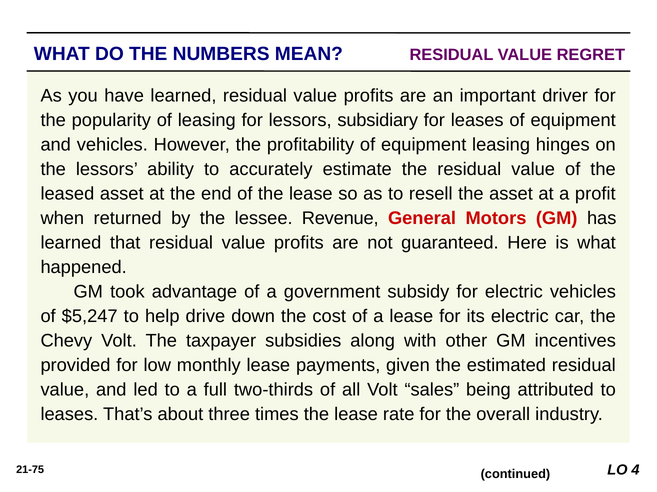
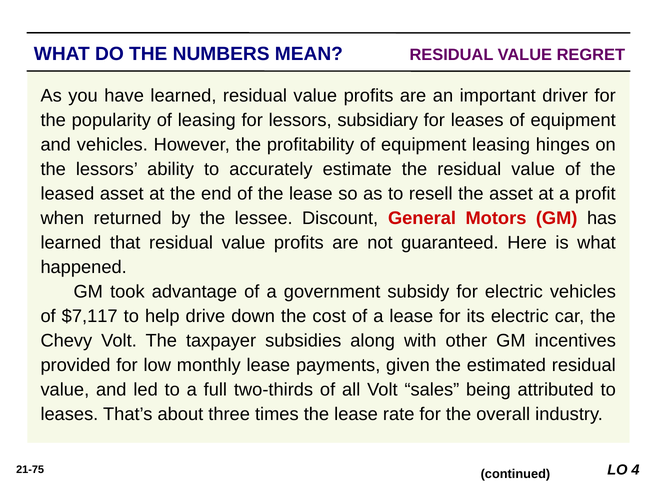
Revenue: Revenue -> Discount (340, 218)
$5,247: $5,247 -> $7,117 (90, 317)
